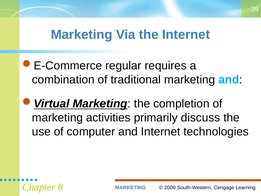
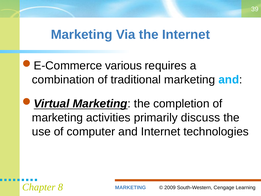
regular: regular -> various (123, 66)
